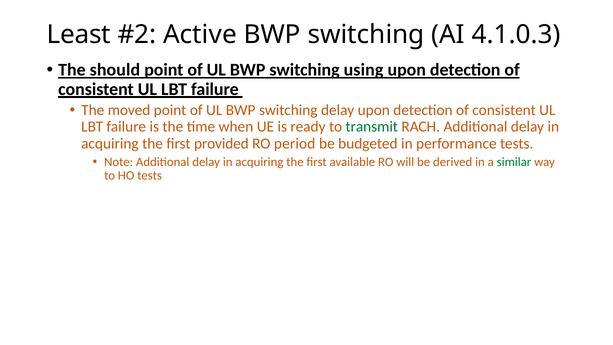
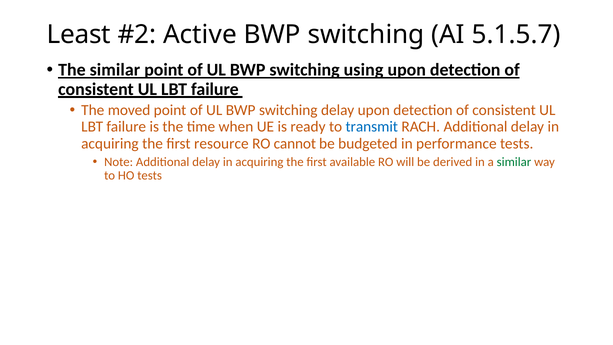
4.1.0.3: 4.1.0.3 -> 5.1.5.7 (516, 35)
The should: should -> similar (115, 70)
transmit colour: green -> blue (372, 127)
provided: provided -> resource (221, 143)
period: period -> cannot (295, 143)
